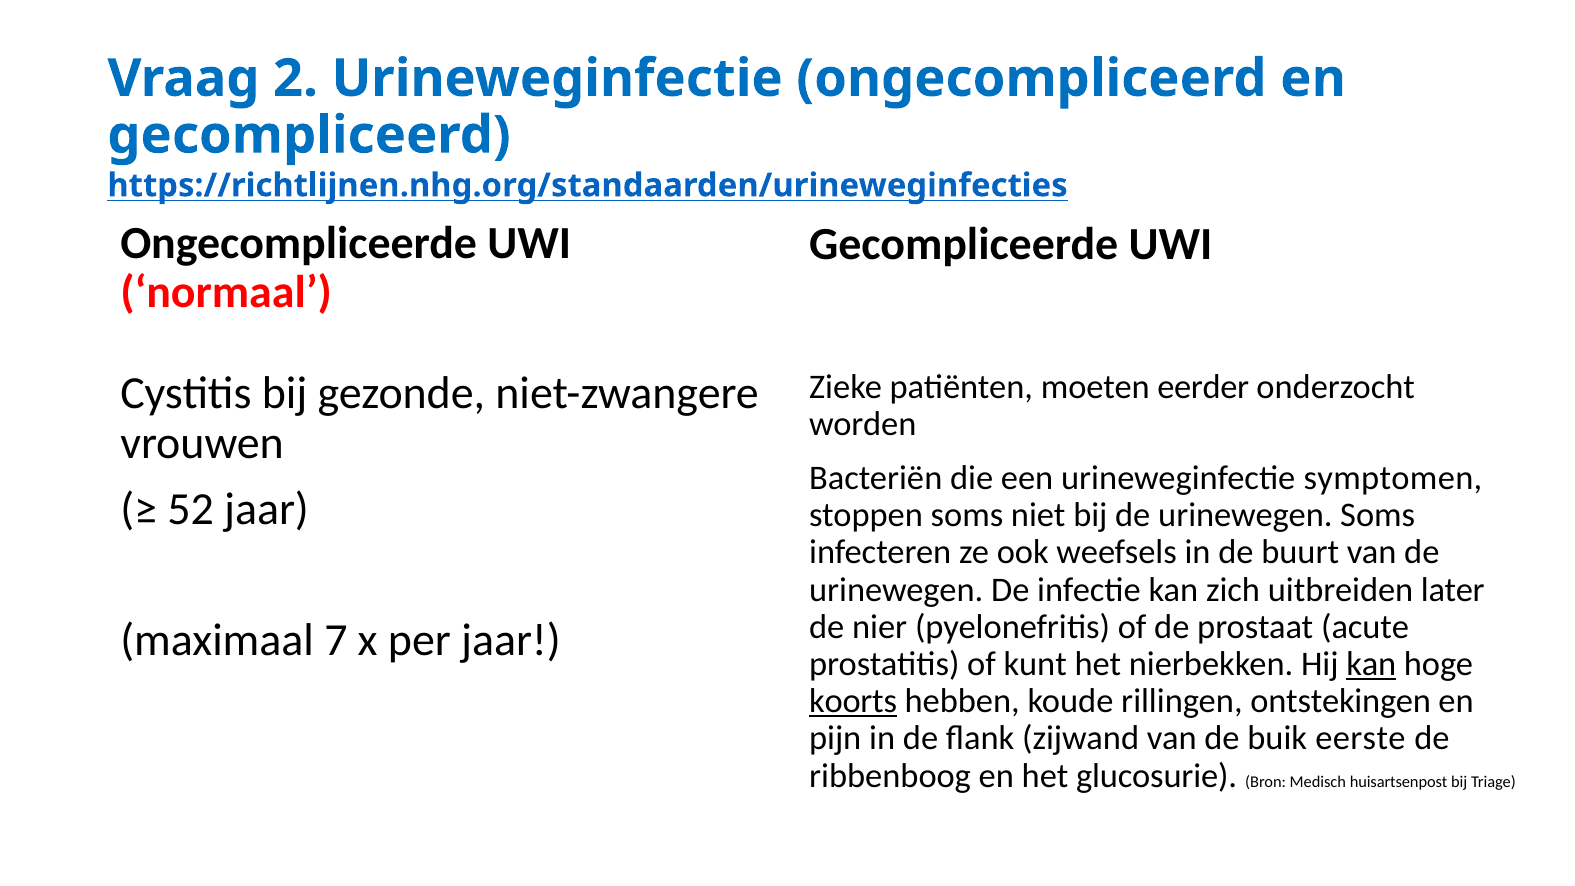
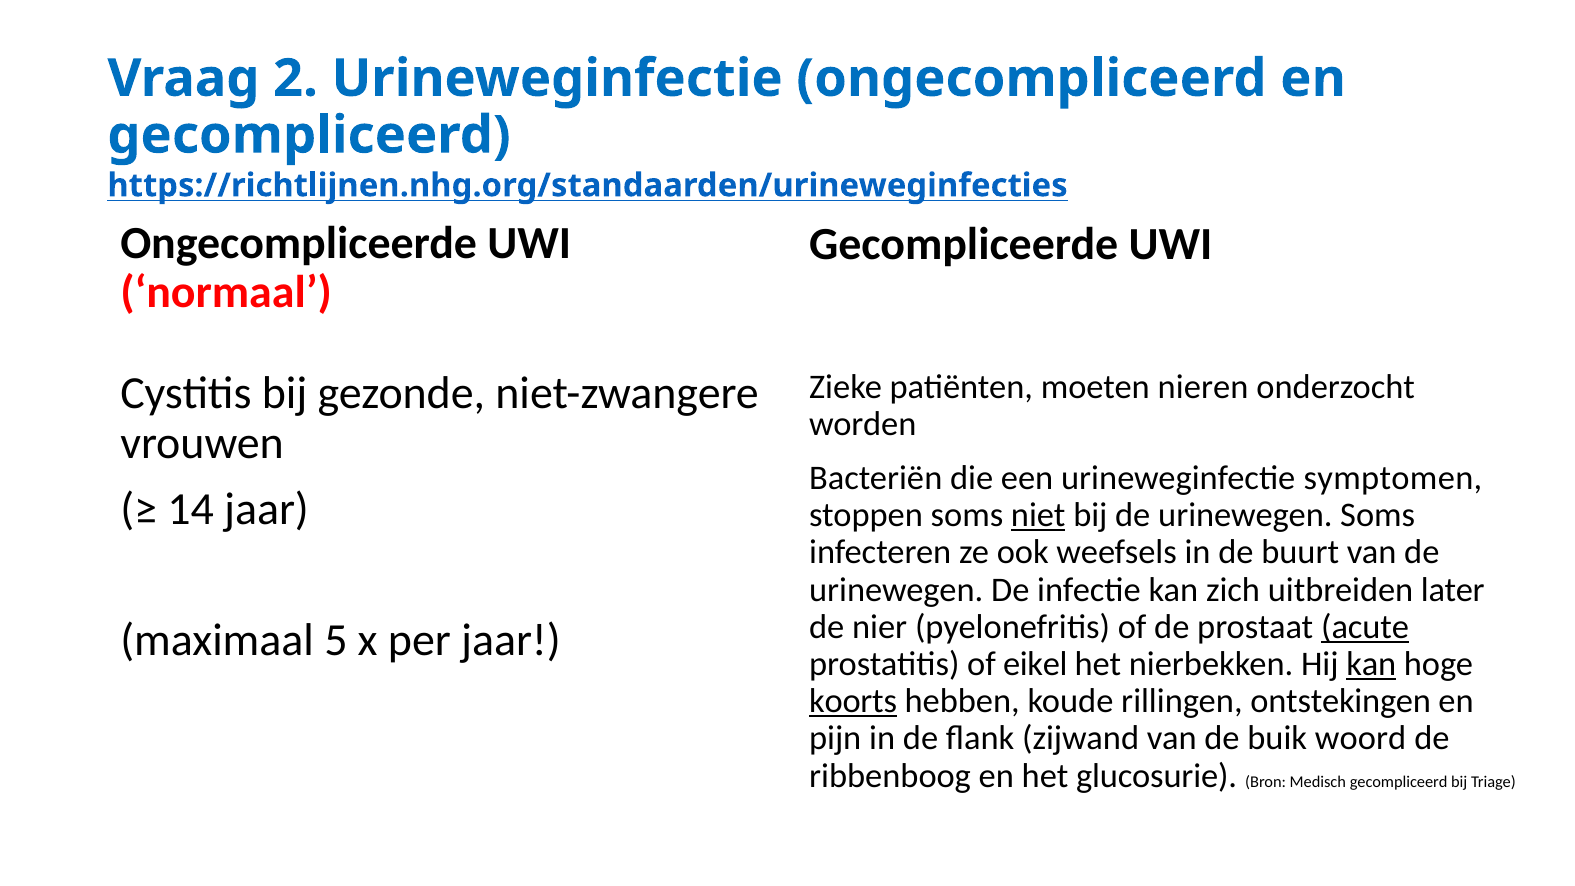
eerder: eerder -> nieren (1203, 387)
52: 52 -> 14 (191, 509)
niet underline: none -> present (1038, 515)
acute underline: none -> present (1365, 627)
7: 7 -> 5 (336, 641)
kunt: kunt -> eikel (1035, 664)
eerste: eerste -> woord (1361, 739)
Medisch huisartsenpost: huisartsenpost -> gecompliceerd (1399, 782)
